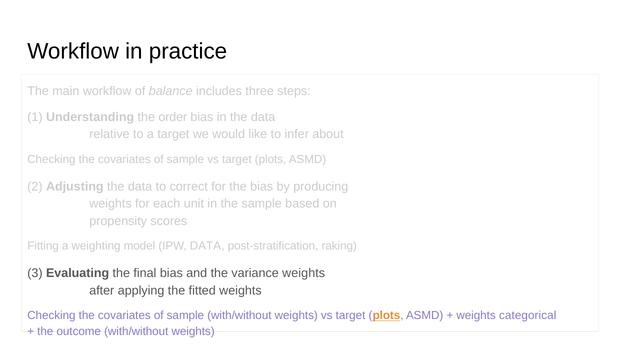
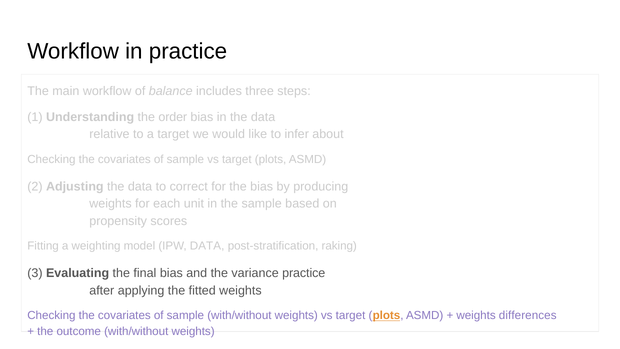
variance weights: weights -> practice (304, 273)
categorical: categorical -> differences (528, 315)
